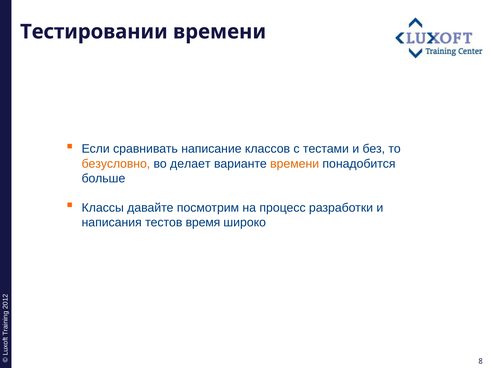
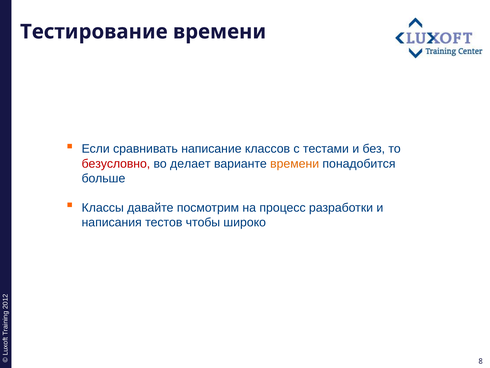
Тестировании: Тестировании -> Тестирование (94, 32)
безусловно colour: orange -> red (116, 163)
время: время -> чтобы (203, 222)
